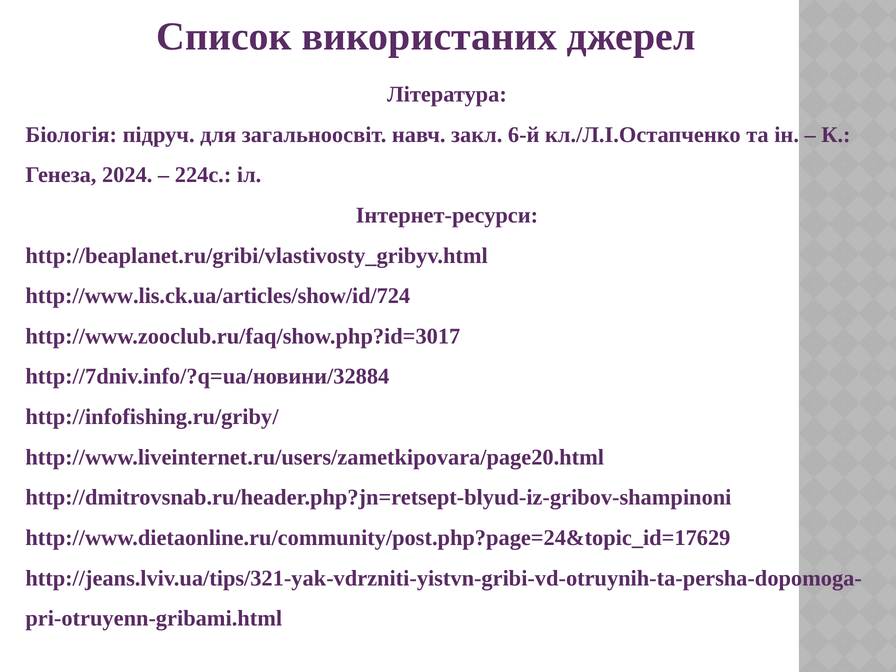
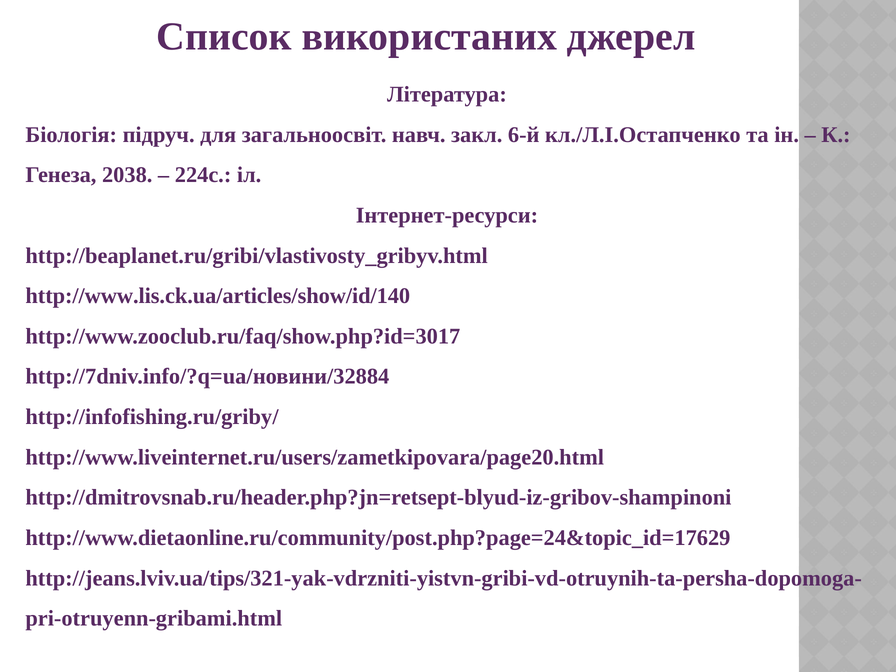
2024: 2024 -> 2038 (127, 175)
http://www.lis.ck.ua/articles/show/id/724: http://www.lis.ck.ua/articles/show/id/724 -> http://www.lis.ck.ua/articles/show/id/140 (218, 296)
